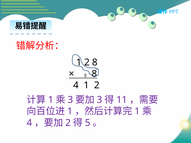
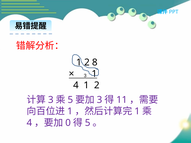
8: 8 -> 1 (94, 74)
1: 1 -> 3 (51, 100)
3: 3 -> 5 (70, 100)
2: 2 -> 0 (68, 123)
